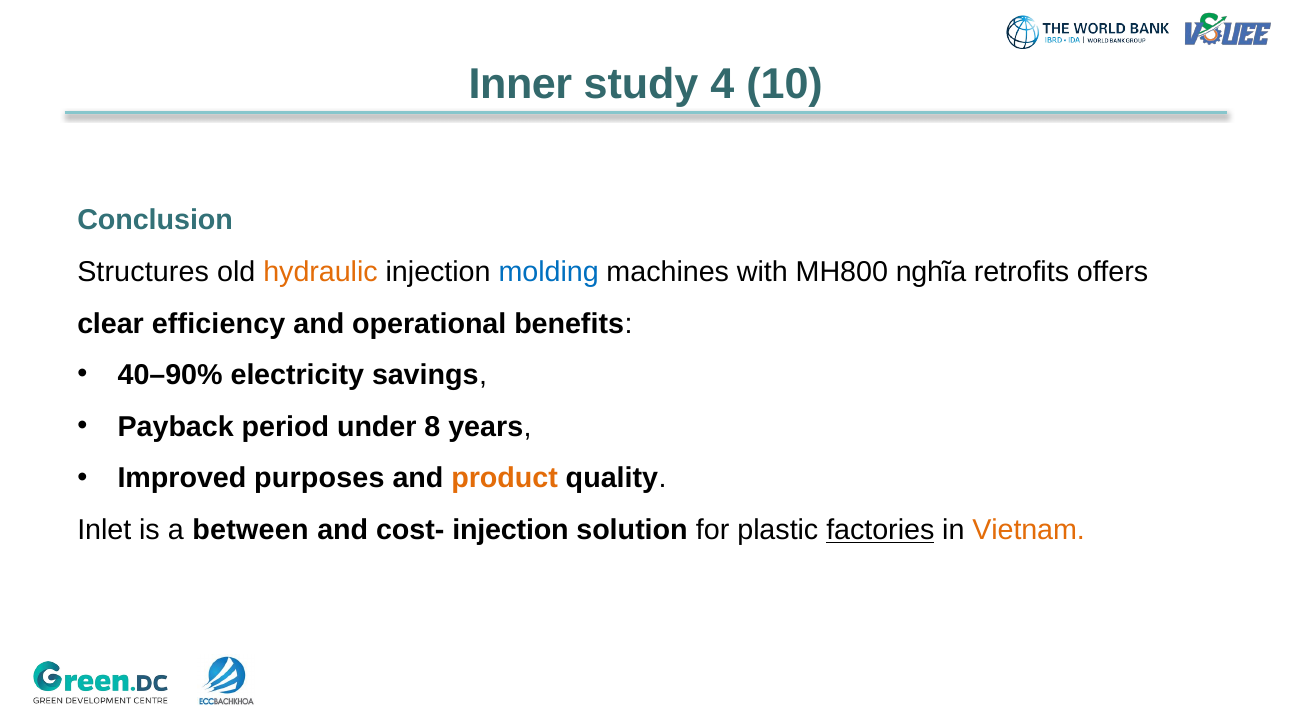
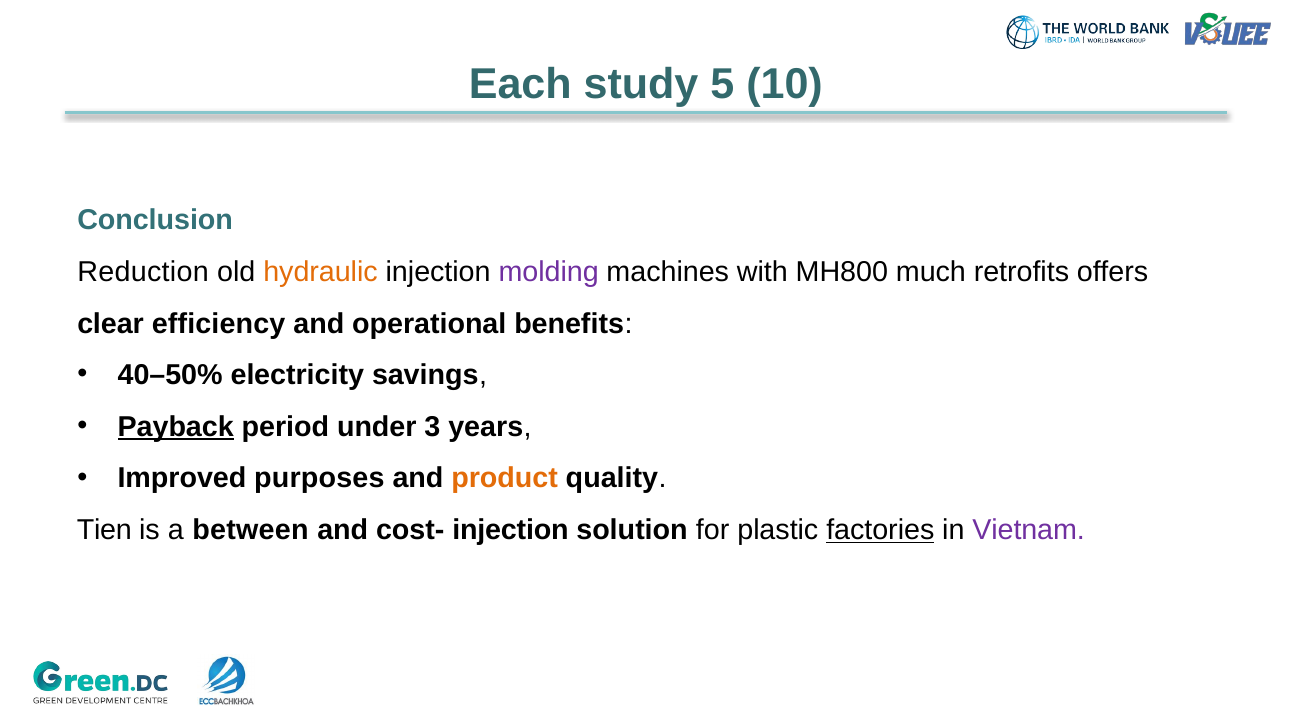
Inner: Inner -> Each (520, 84)
4: 4 -> 5 (722, 84)
Structures: Structures -> Reduction (143, 272)
molding colour: blue -> purple (549, 272)
nghĩa: nghĩa -> much (931, 272)
40–90%: 40–90% -> 40–50% (170, 375)
Payback underline: none -> present (176, 427)
8: 8 -> 3 (432, 427)
Inlet: Inlet -> Tien (104, 530)
Vietnam colour: orange -> purple (1029, 530)
